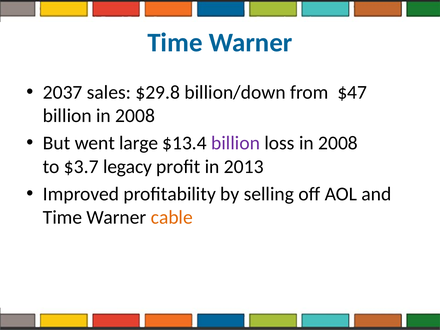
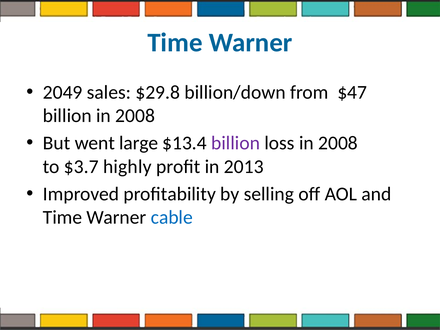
2037: 2037 -> 2049 (63, 92)
legacy: legacy -> highly (127, 167)
cable colour: orange -> blue (172, 217)
